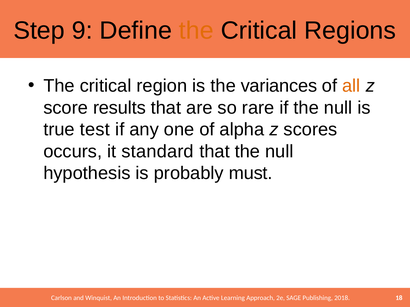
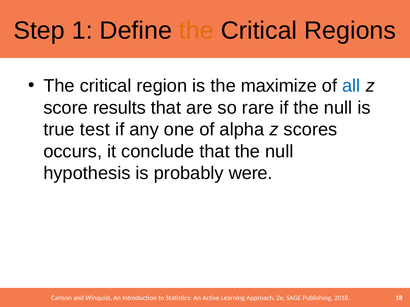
9: 9 -> 1 (82, 31)
variances: variances -> maximize (279, 86)
all colour: orange -> blue (351, 86)
standard: standard -> conclude (158, 152)
must: must -> were (251, 173)
